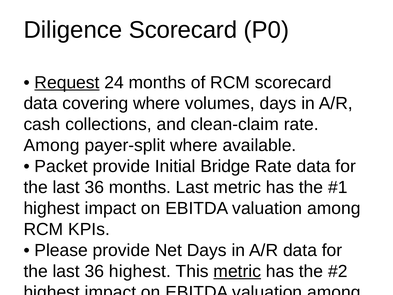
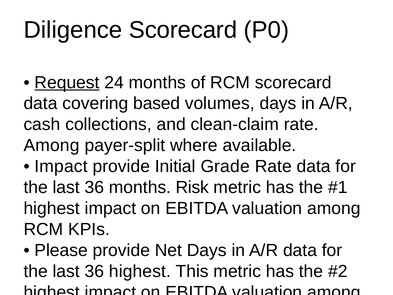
covering where: where -> based (157, 103)
Packet: Packet -> Impact (61, 166)
Bridge: Bridge -> Grade (225, 166)
months Last: Last -> Risk (192, 187)
metric underline: present -> none (237, 271)
